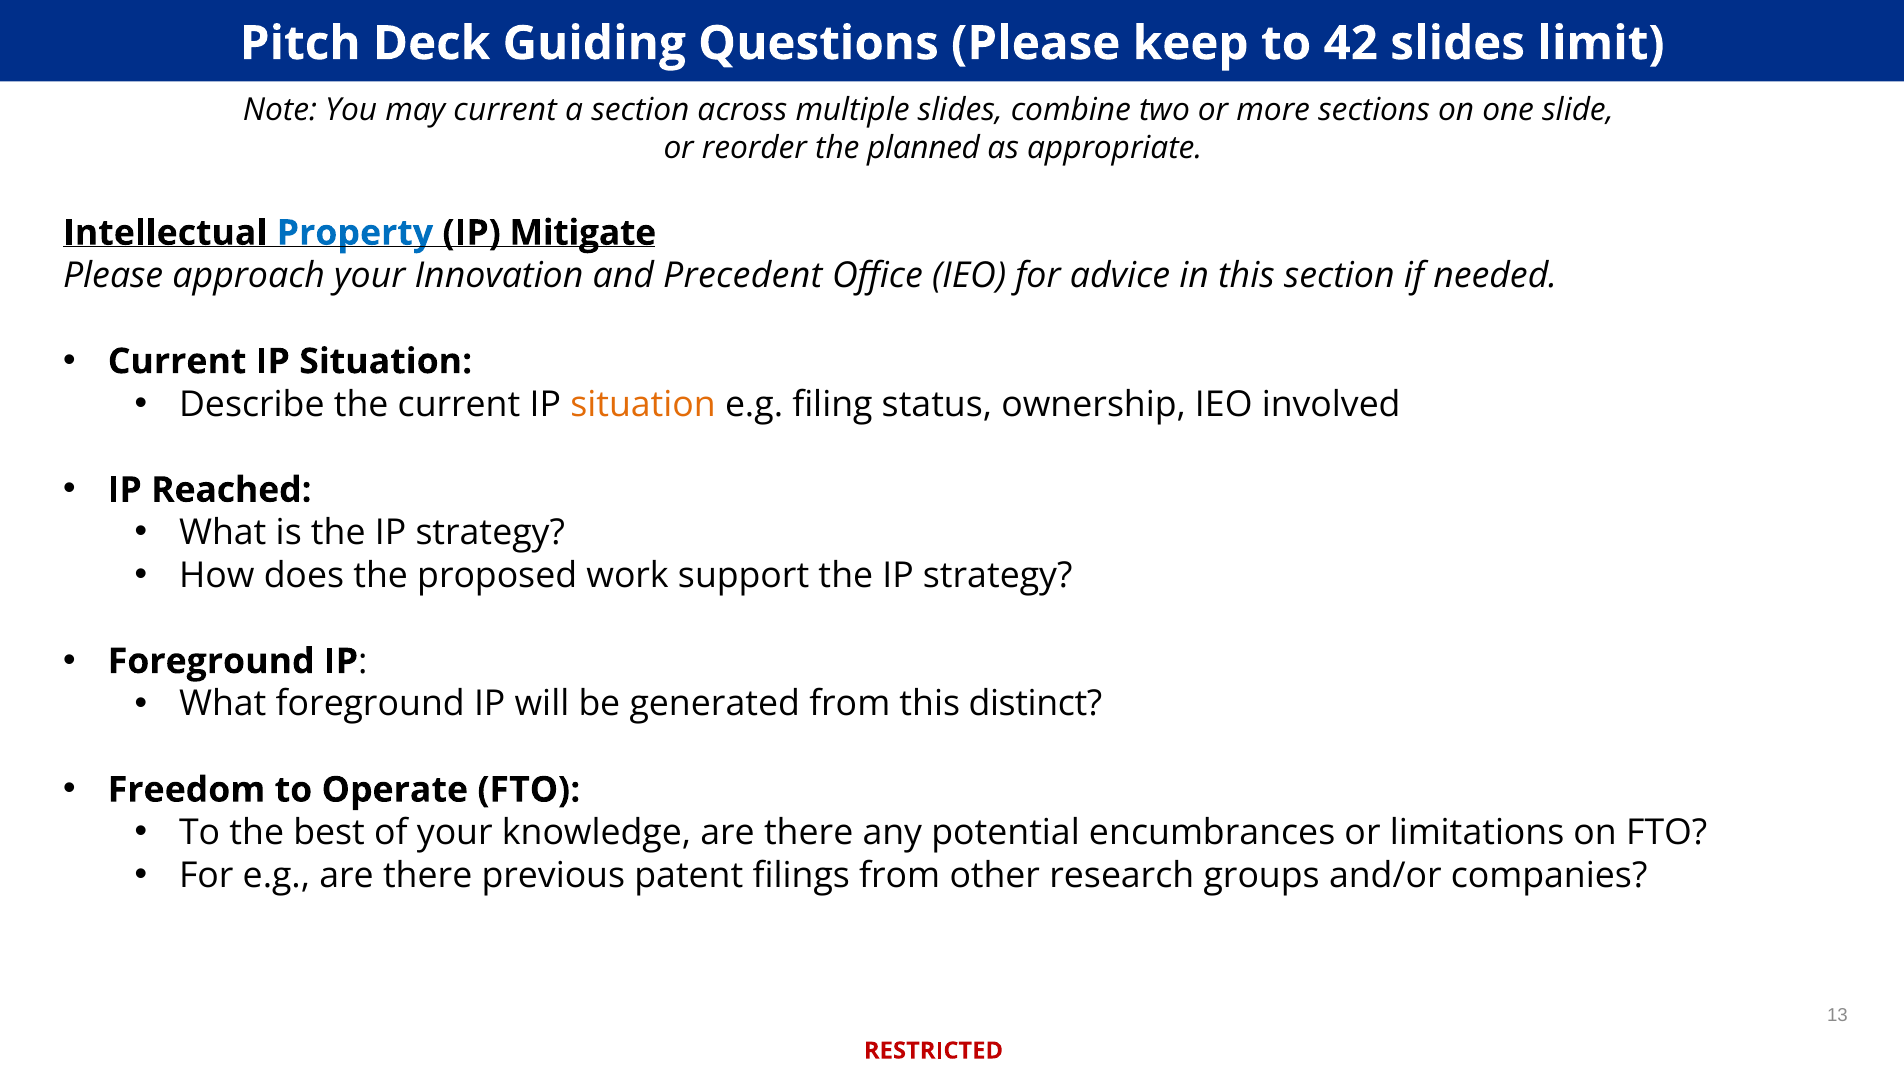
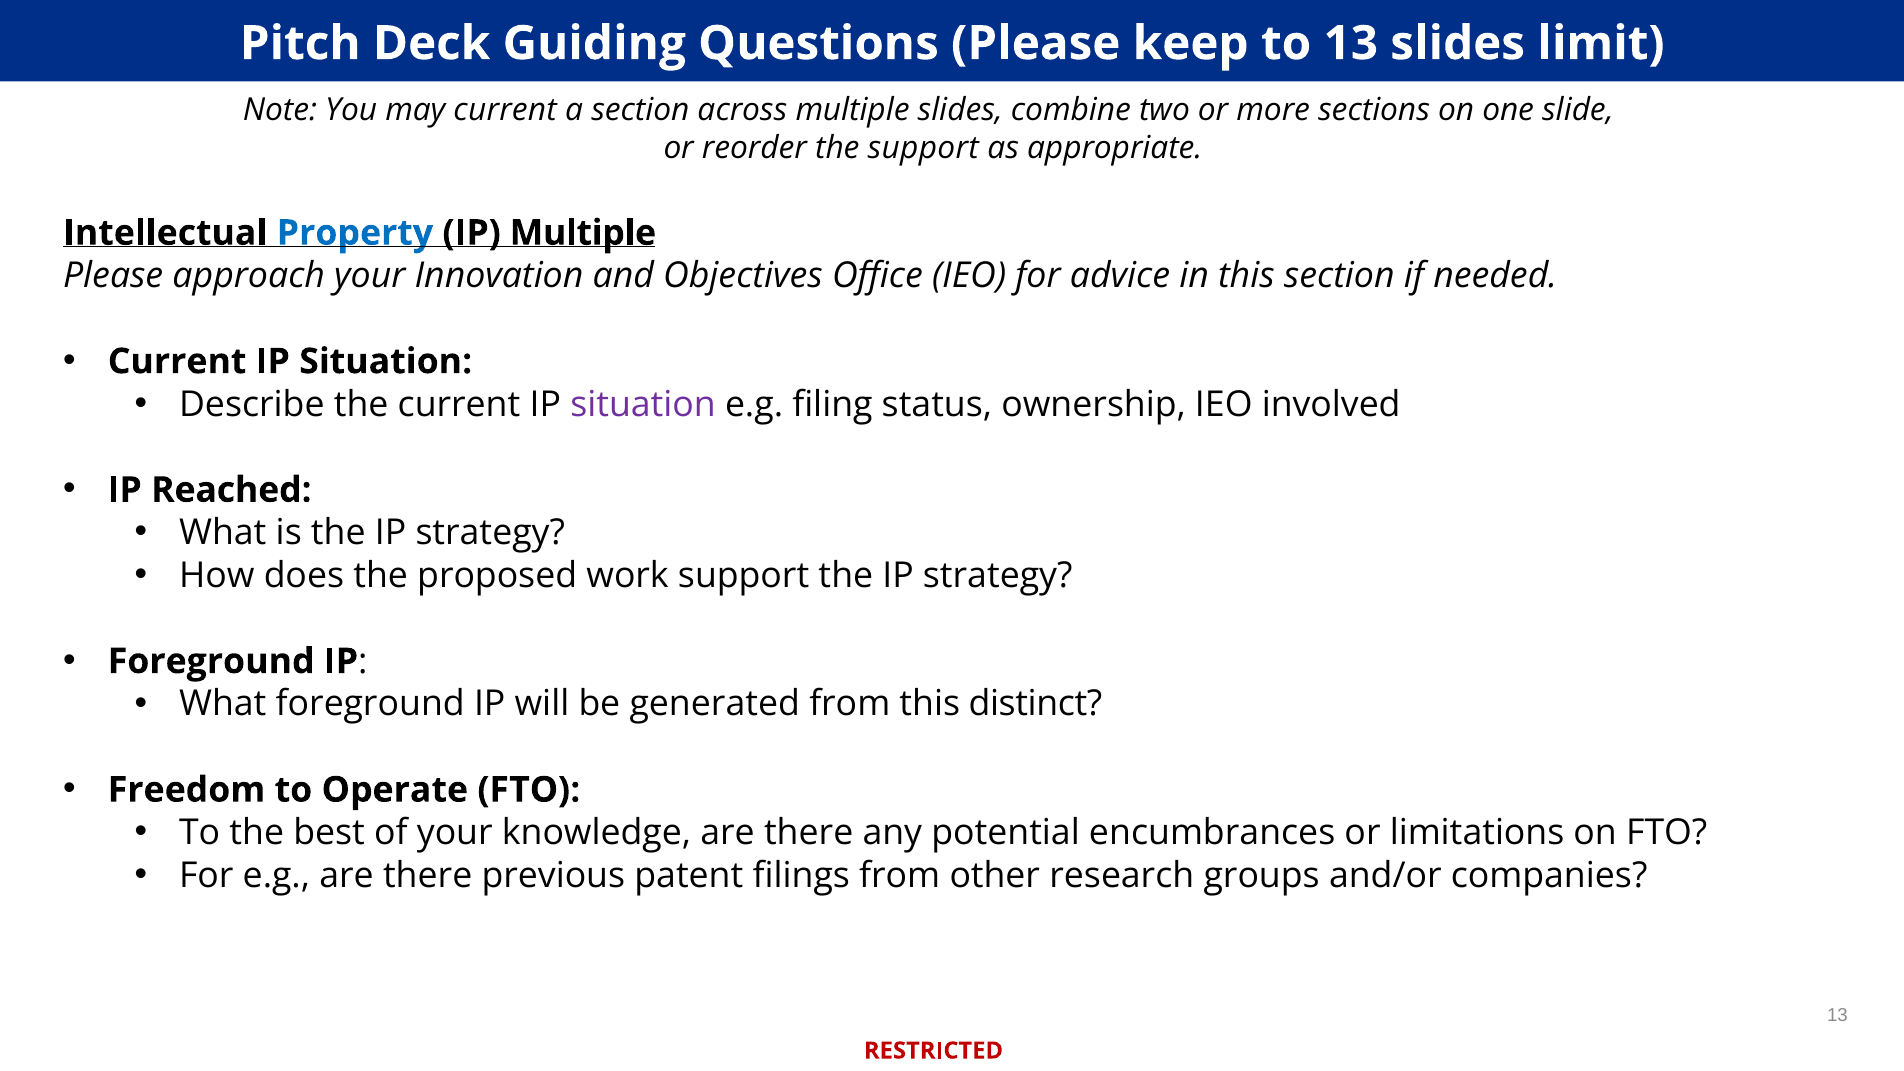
to 42: 42 -> 13 (1351, 43)
the planned: planned -> support (923, 148)
IP Mitigate: Mitigate -> Multiple (583, 233)
Precedent: Precedent -> Objectives (743, 276)
situation colour: orange -> purple (643, 404)
